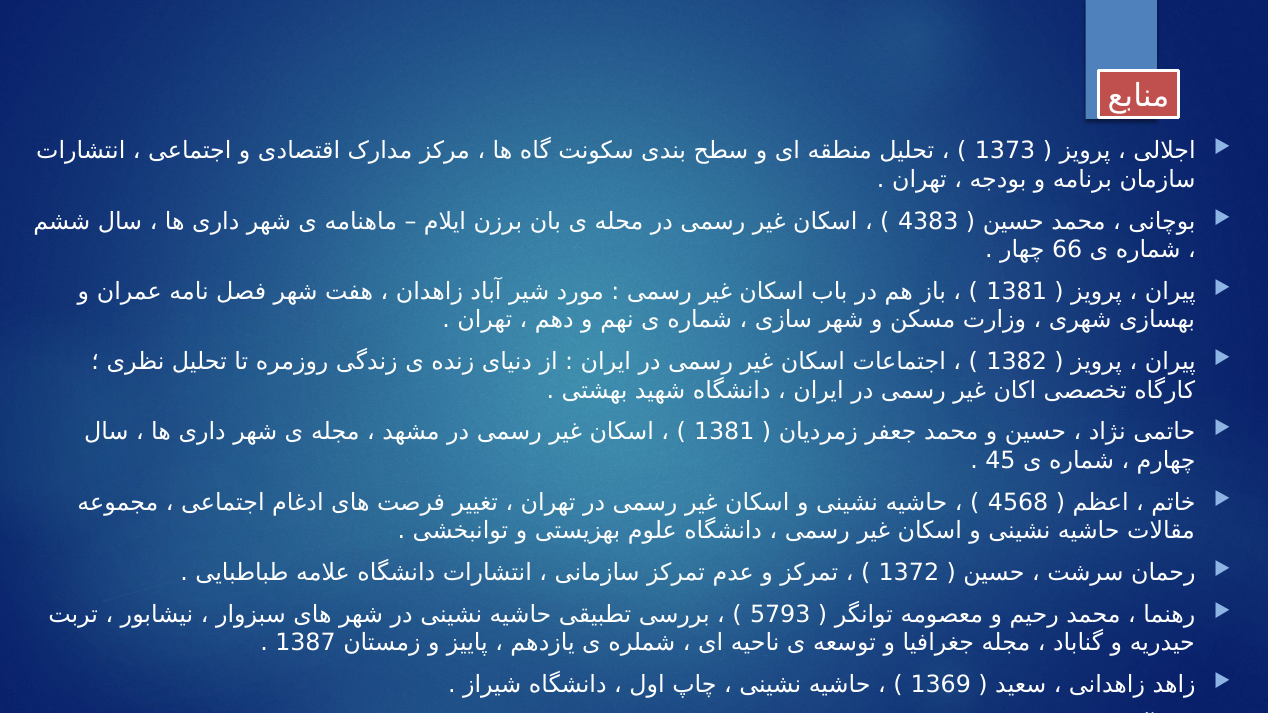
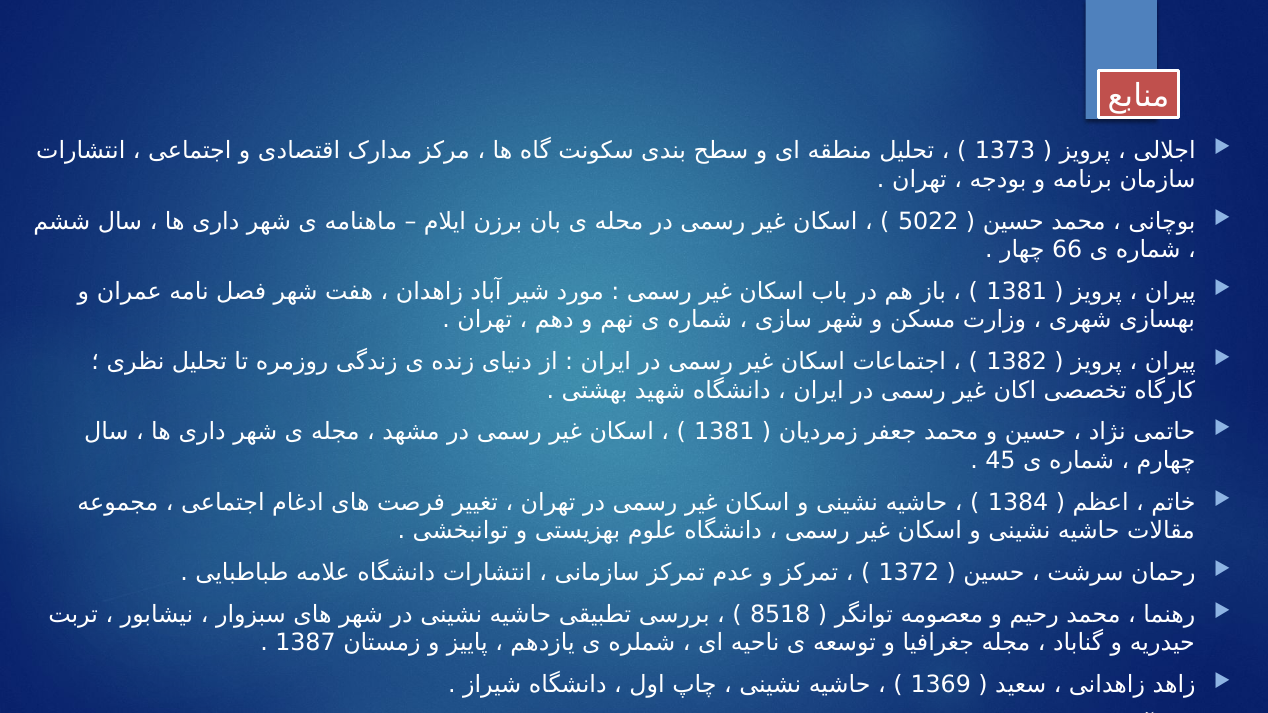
4383: 4383 -> 5022 (928, 221)
4568: 4568 -> 1384 (1018, 503)
5793: 5793 -> 8518 (780, 615)
